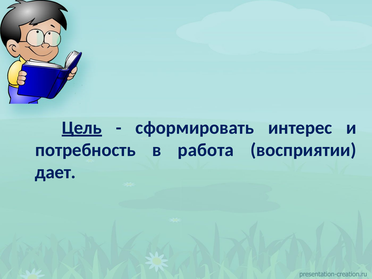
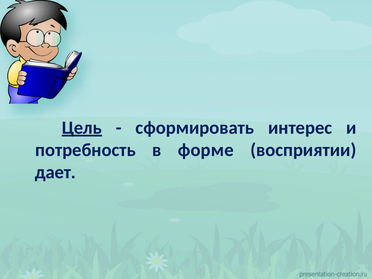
работа: работа -> форме (206, 150)
